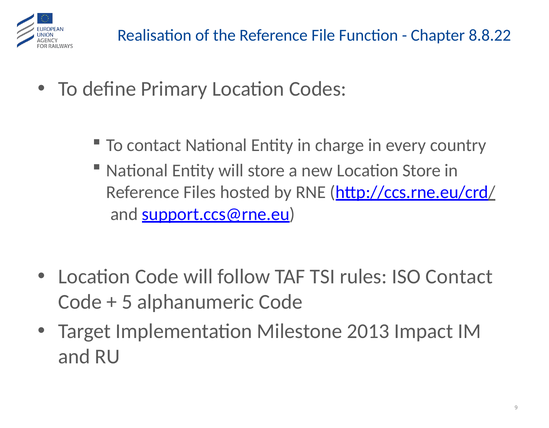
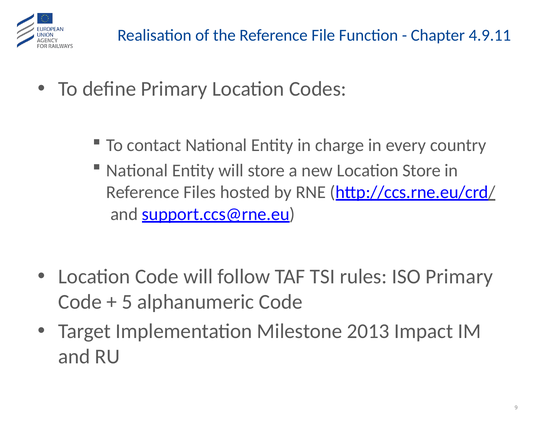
8.8.22: 8.8.22 -> 4.9.11 (490, 35)
ISO Contact: Contact -> Primary (459, 276)
